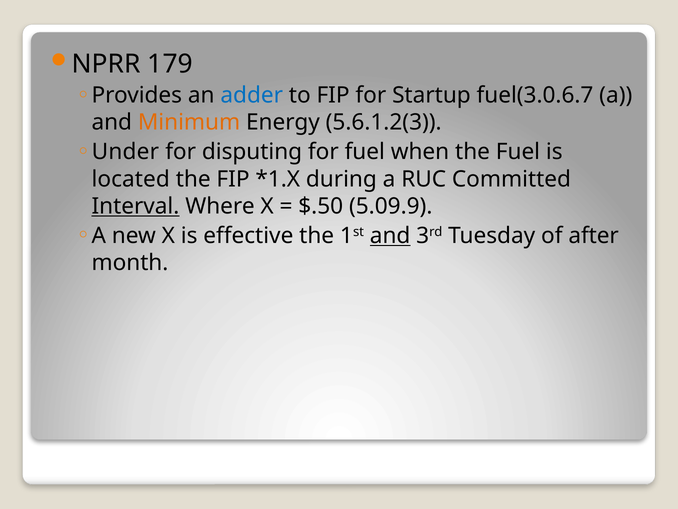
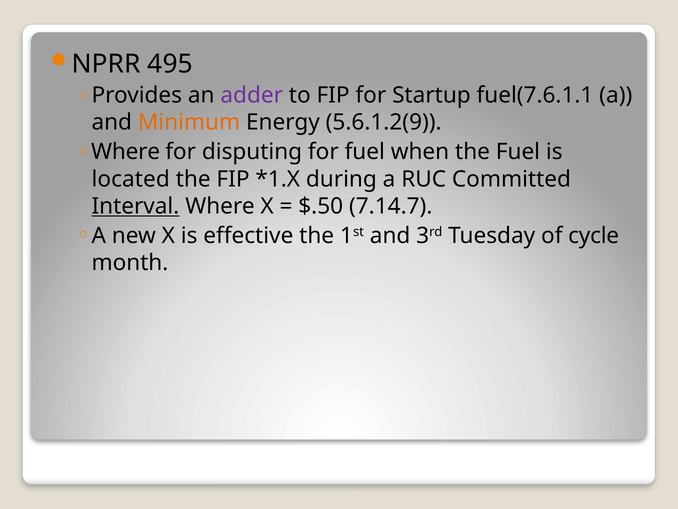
179: 179 -> 495 (170, 64)
adder colour: blue -> purple (252, 95)
fuel(3.0.6.7: fuel(3.0.6.7 -> fuel(7.6.1.1 (535, 95)
5.6.1.2(3: 5.6.1.2(3 -> 5.6.1.2(9 (384, 122)
Under: Under -> Where (126, 152)
5.09.9: 5.09.9 -> 7.14.7 (391, 206)
and underline: present -> none (390, 236)
after: after -> cycle (594, 236)
